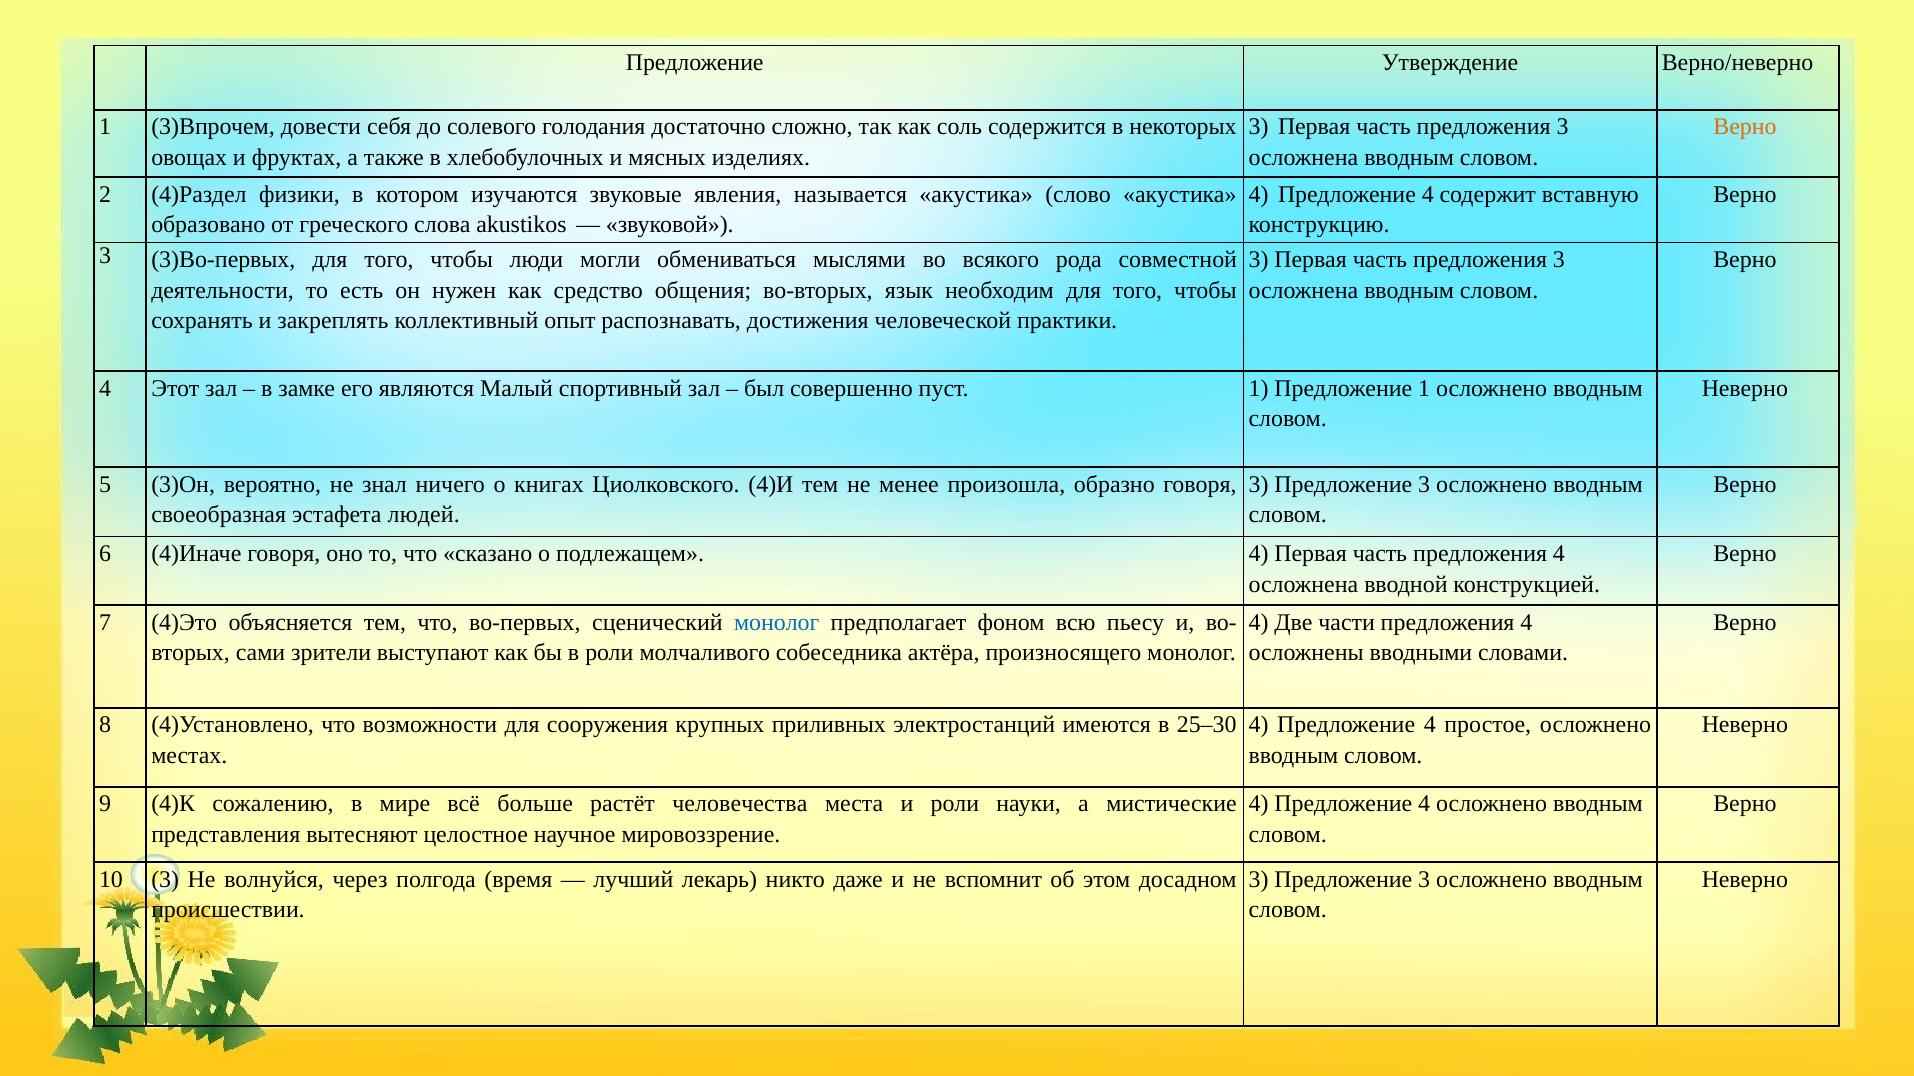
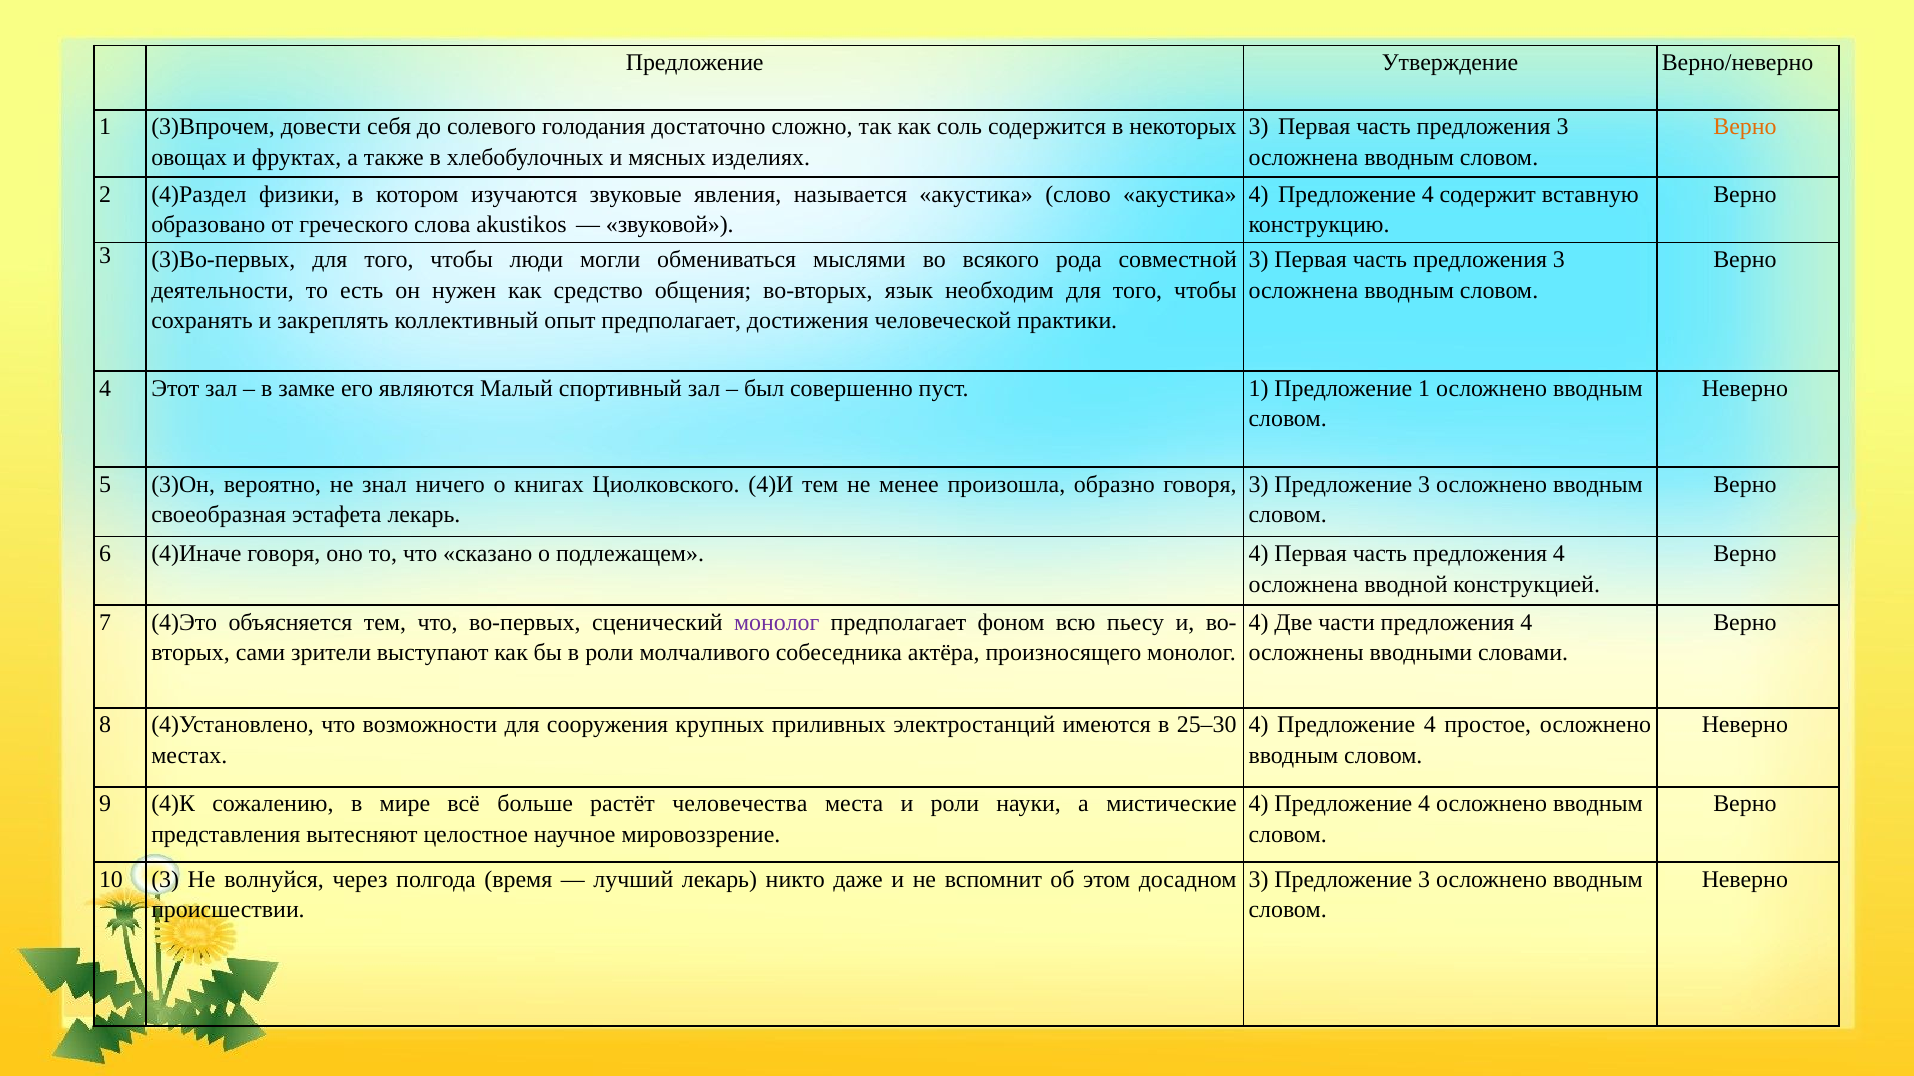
опыт распознавать: распознавать -> предполагает (671, 321)
эстафета людей: людей -> лекарь (424, 515)
монолог colour: blue -> purple (777, 623)
